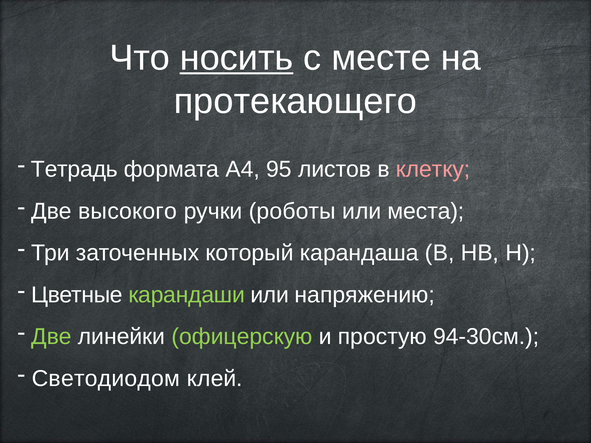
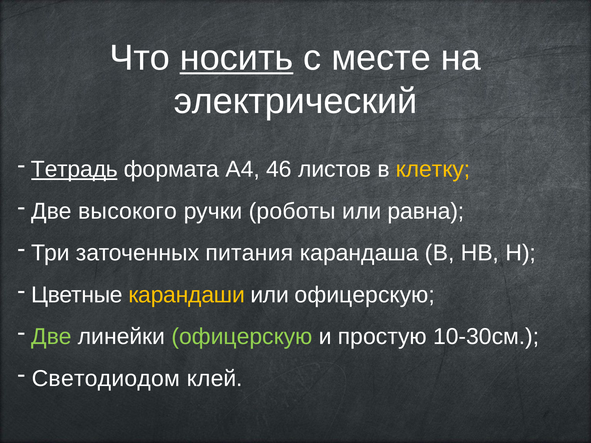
протекающего: протекающего -> электрический (295, 101)
Тетрадь underline: none -> present (74, 169)
95: 95 -> 46 (279, 169)
клетку colour: pink -> yellow (433, 169)
места: места -> равна (426, 211)
который: который -> питания (249, 253)
карандаши colour: light green -> yellow (187, 295)
или напряжению: напряжению -> офицерскую (365, 295)
94-30см: 94-30см -> 10-30см (486, 337)
